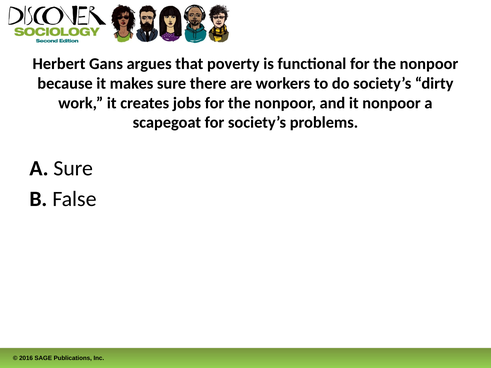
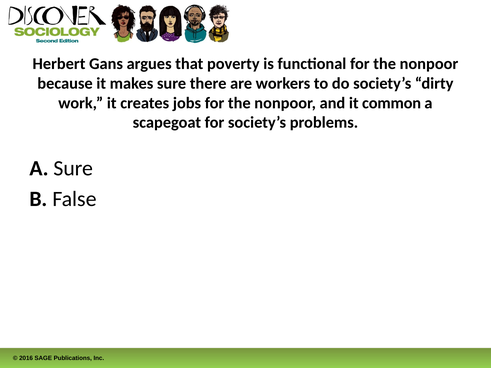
it nonpoor: nonpoor -> common (392, 103)
